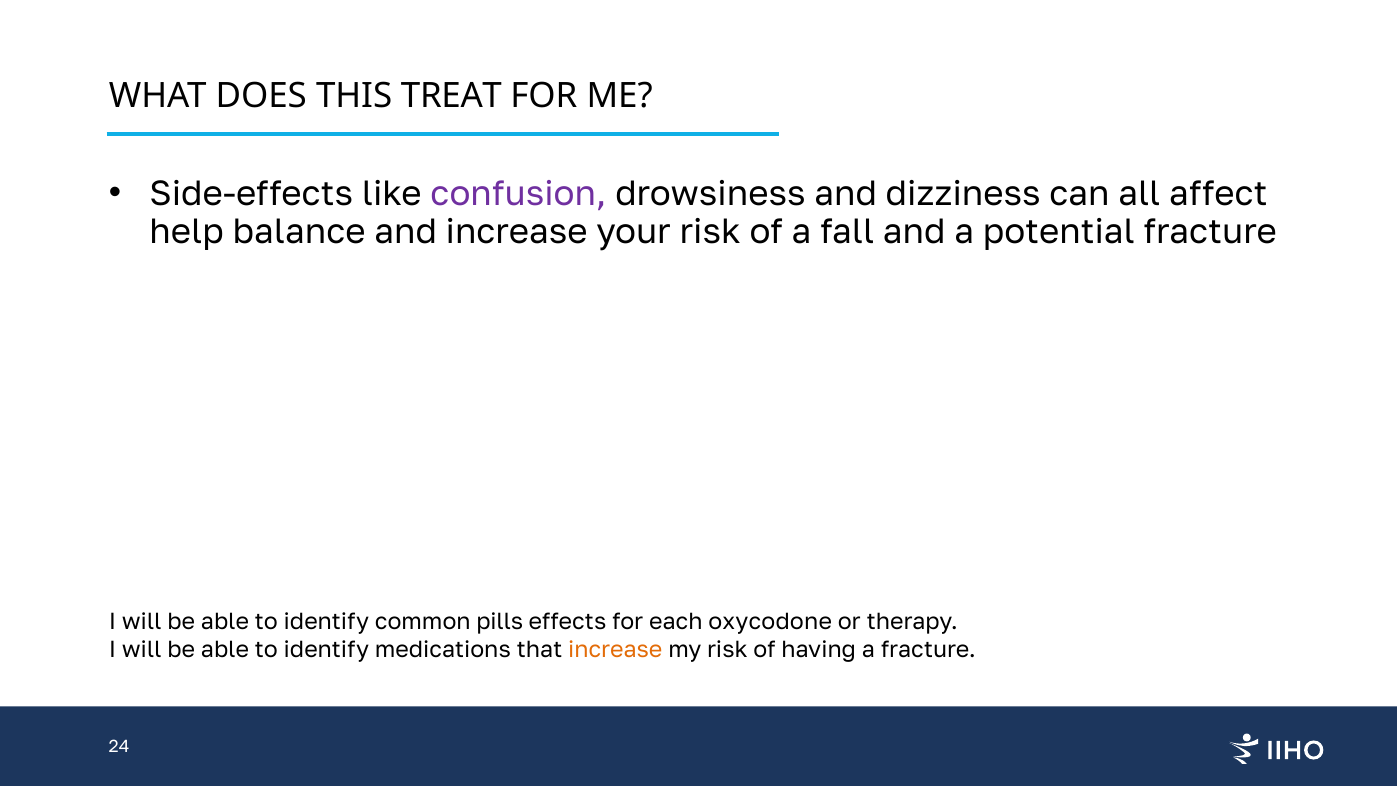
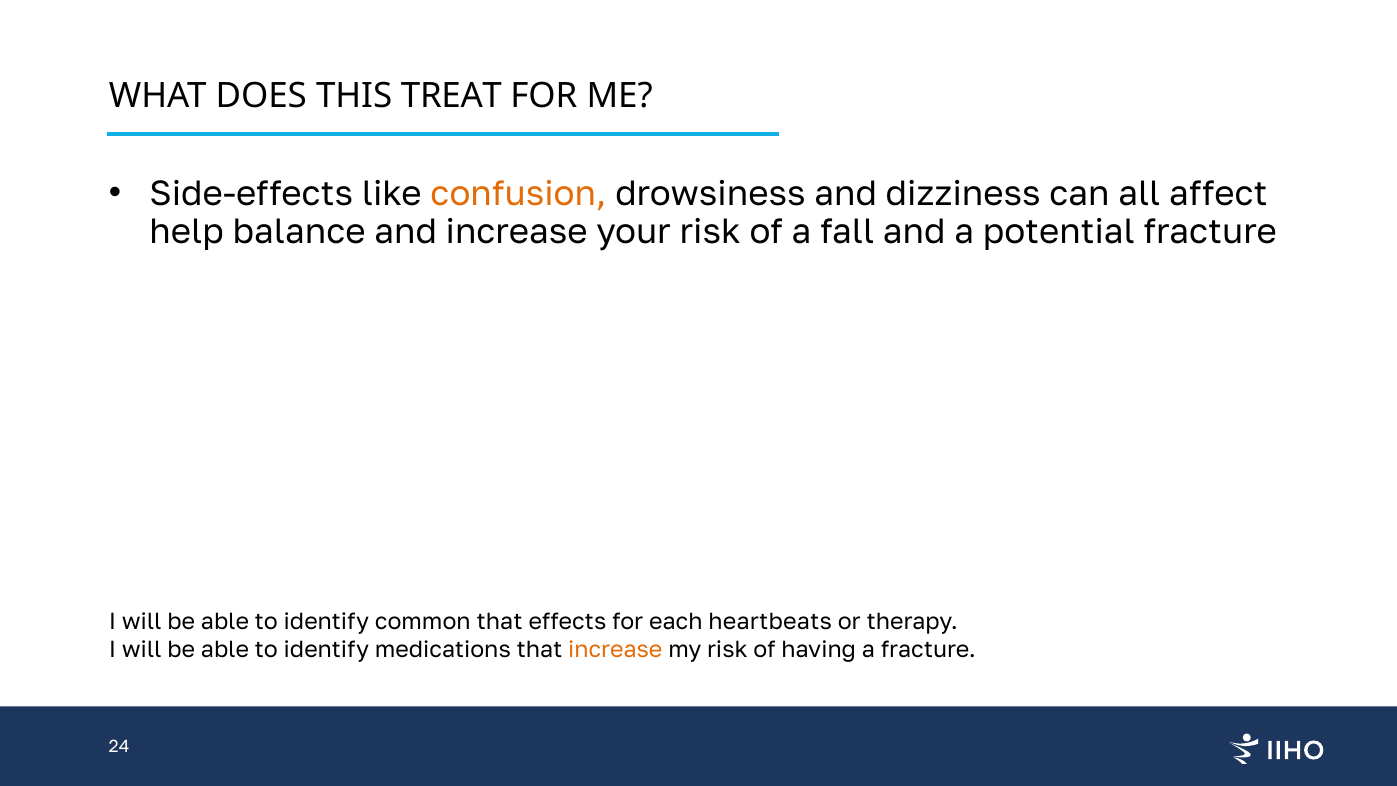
confusion colour: purple -> orange (519, 194)
common pills: pills -> that (500, 621)
oxycodone: oxycodone -> heartbeats (770, 621)
